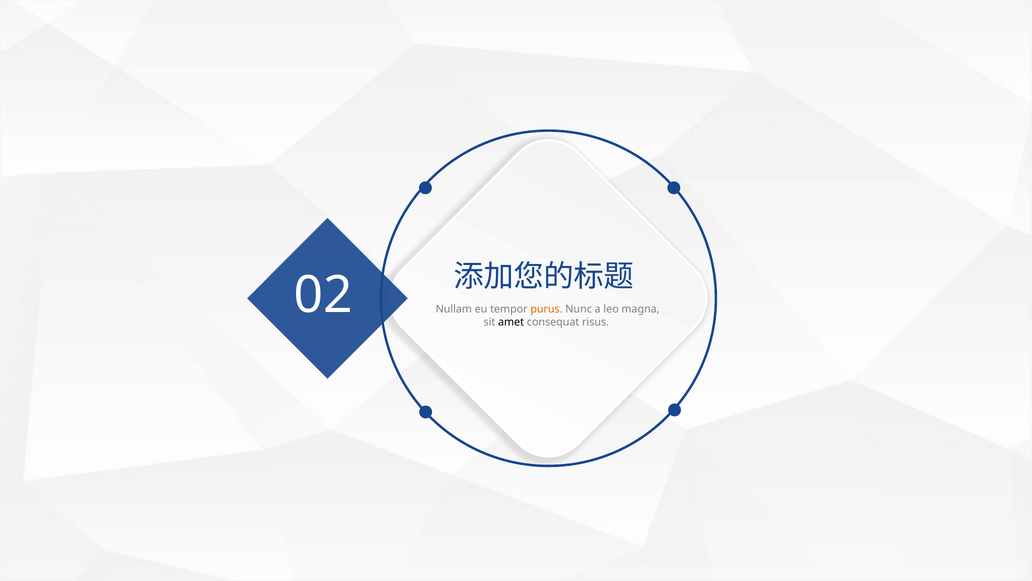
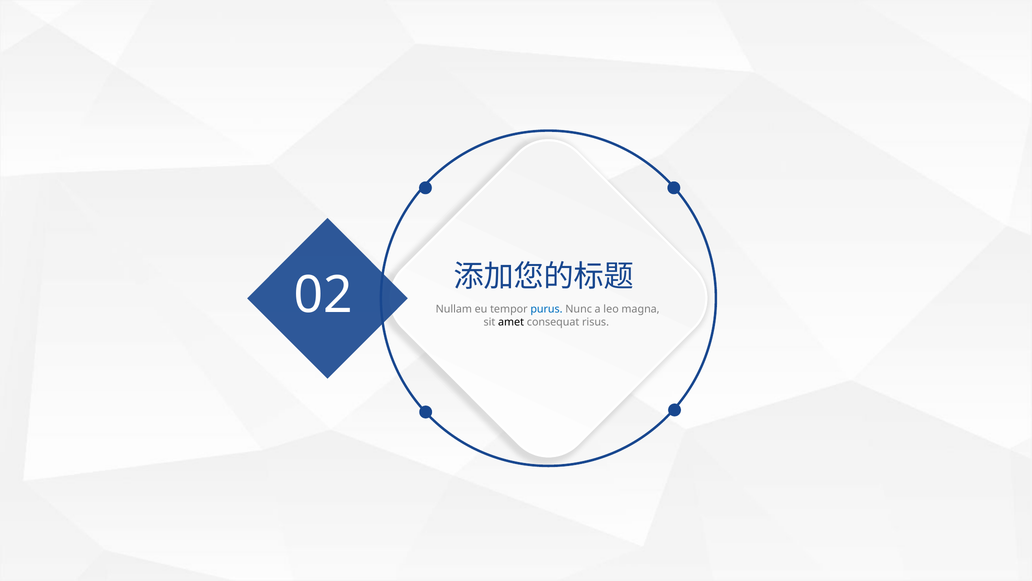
purus colour: orange -> blue (546, 309)
